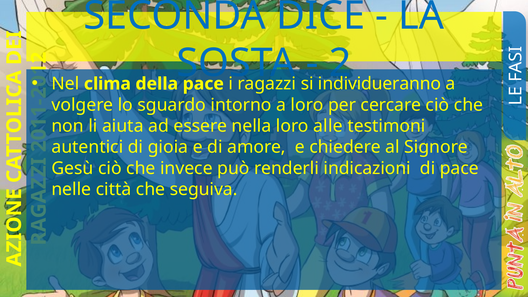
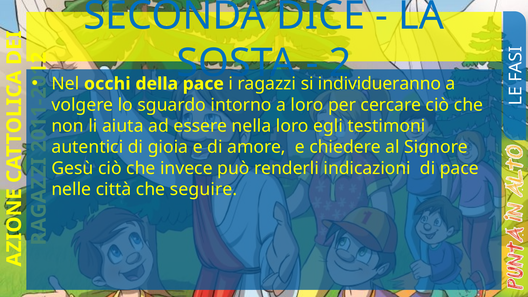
clima: clima -> occhi (107, 84)
alle: alle -> egli (328, 126)
seguiva: seguiva -> seguire (204, 189)
